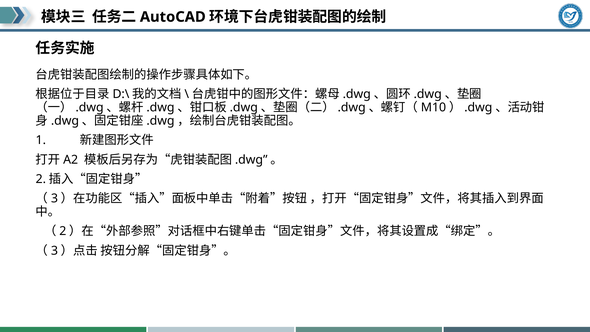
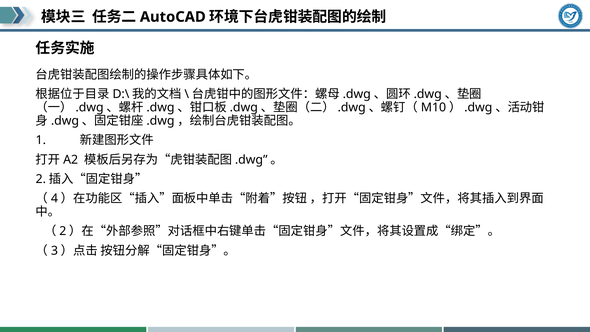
3: 3 -> 4 (54, 198)
